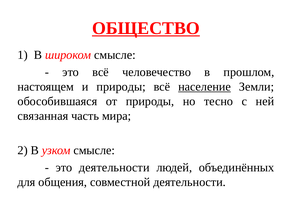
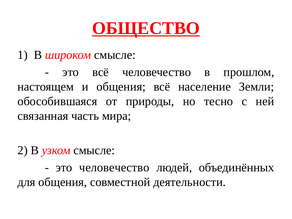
и природы: природы -> общения (121, 87)
население underline: present -> none (205, 87)
это деятельности: деятельности -> человечество (114, 167)
